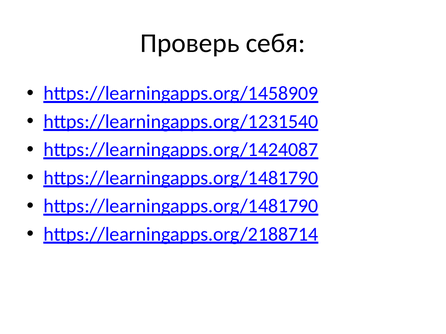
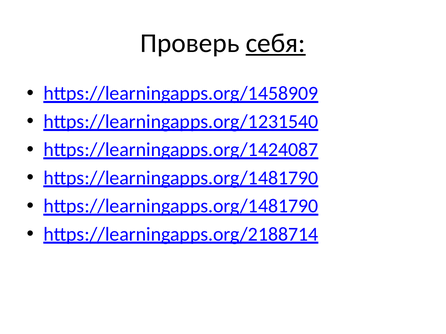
себя underline: none -> present (276, 43)
